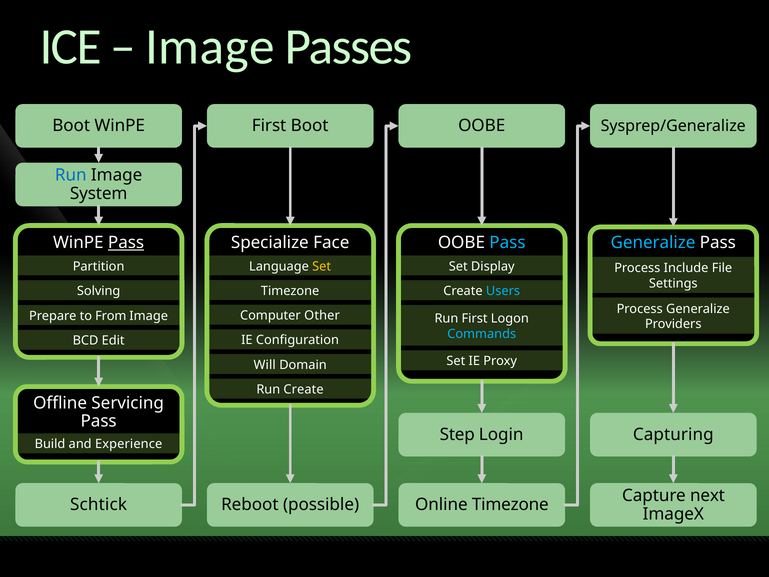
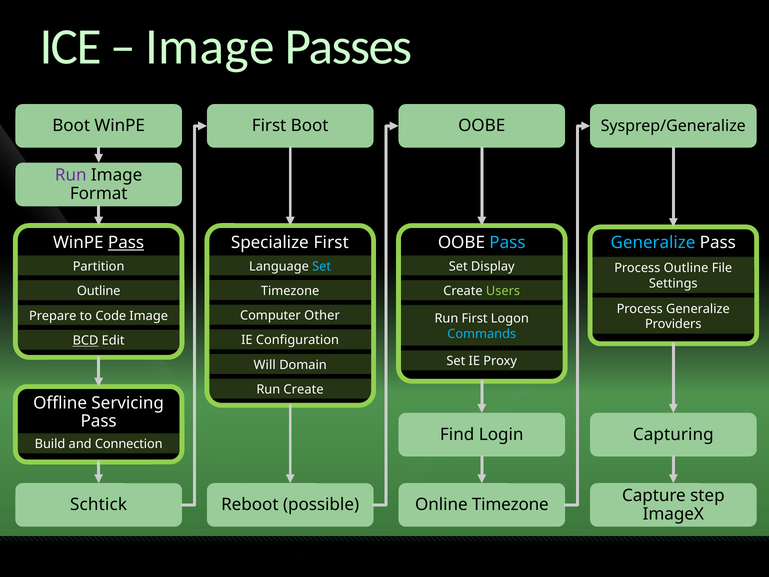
Run colour: blue -> purple (71, 175)
System: System -> Format (99, 194)
Specialize Face: Face -> First (331, 243)
Set colour: yellow -> light blue (322, 266)
Process Include: Include -> Outline (686, 268)
Users colour: light blue -> light green (503, 291)
Solving: Solving -> Outline (99, 291)
From: From -> Code (111, 316)
BCD underline: none -> present (86, 341)
Step: Step -> Find (457, 434)
Experience: Experience -> Connection (129, 444)
next: next -> step (707, 495)
